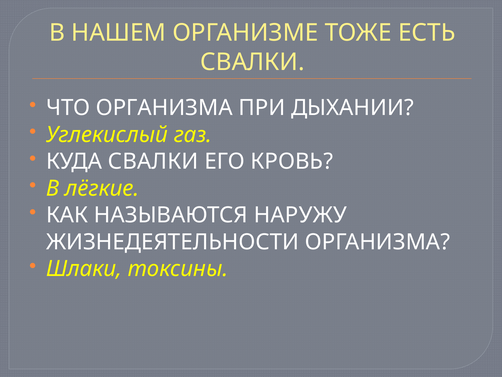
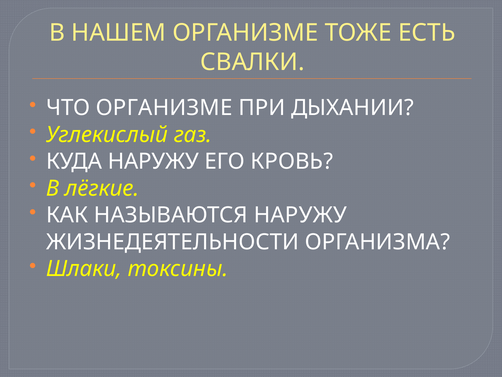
ЧТО ОРГАНИЗМА: ОРГАНИЗМА -> ОРГАНИЗМЕ (164, 108)
КУДА СВАЛКИ: СВАЛКИ -> НАРУЖУ (153, 161)
